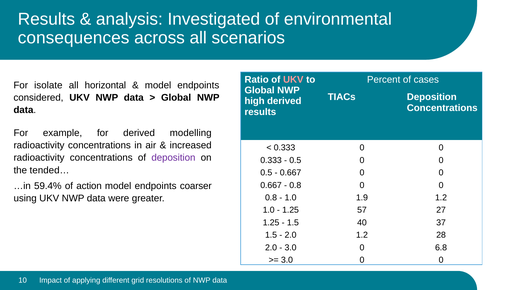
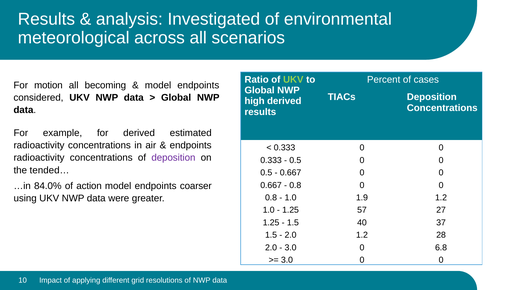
consequences: consequences -> meteorological (74, 38)
UKV colour: pink -> light green (293, 79)
isolate: isolate -> motion (48, 85)
horizontal: horizontal -> becoming (105, 85)
modelling: modelling -> estimated (191, 133)
increased: increased -> endpoints (191, 145)
59.4%: 59.4% -> 84.0% (48, 186)
